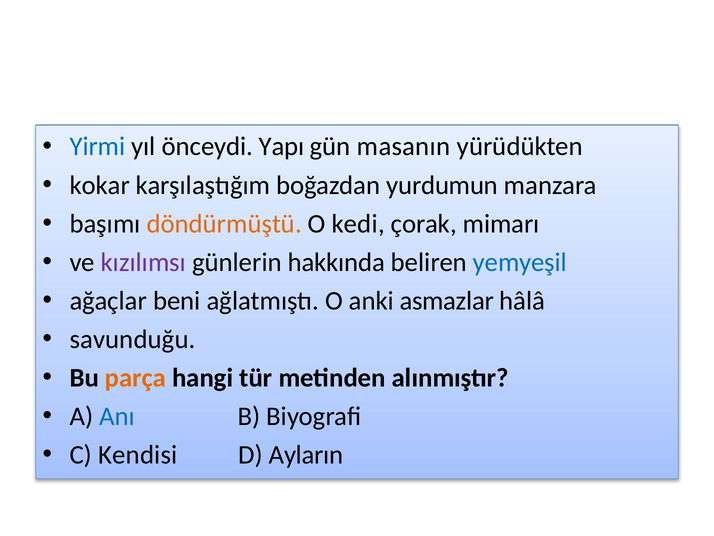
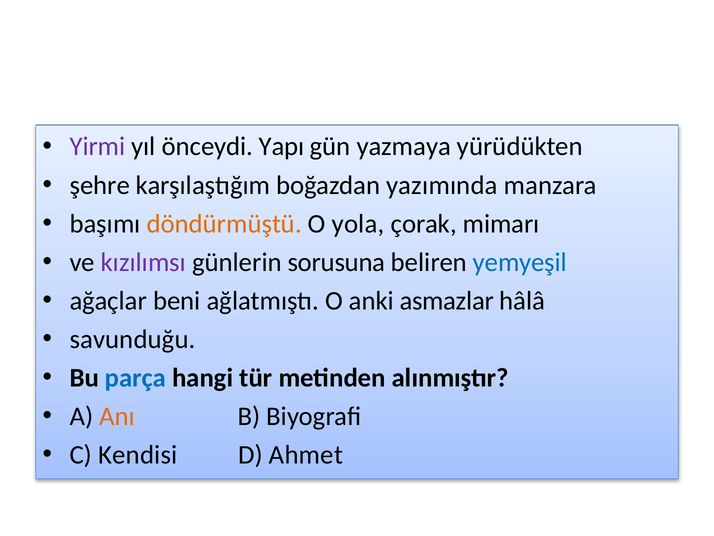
Yirmi colour: blue -> purple (97, 146)
masanın: masanın -> yazmaya (404, 146)
kokar: kokar -> şehre (100, 185)
yurdumun: yurdumun -> yazımında (442, 185)
kedi: kedi -> yola (358, 223)
hakkında: hakkında -> sorusuna (336, 262)
parça colour: orange -> blue (136, 378)
Anı colour: blue -> orange (117, 416)
Ayların: Ayların -> Ahmet (306, 455)
